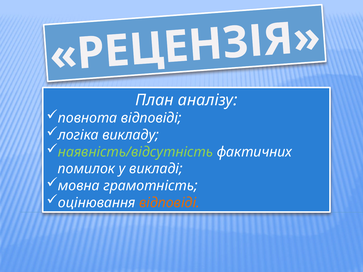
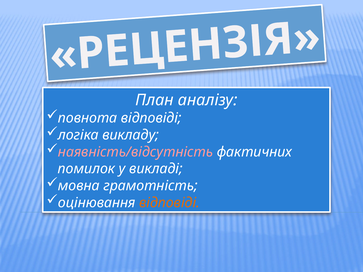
наявність/відсутність colour: light green -> pink (136, 152)
